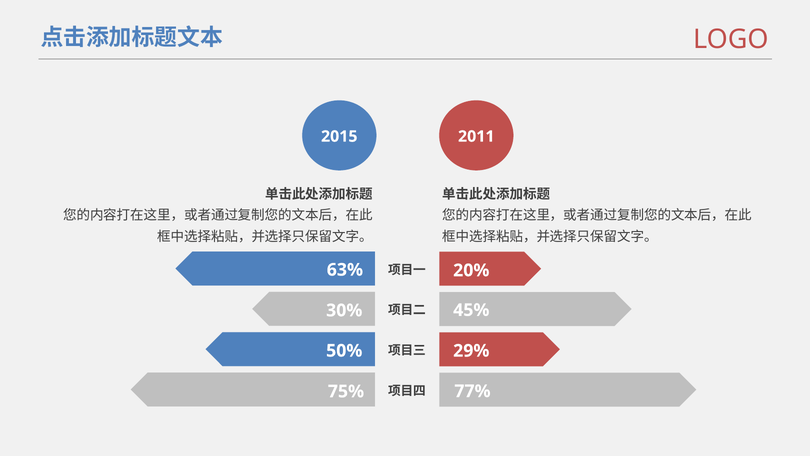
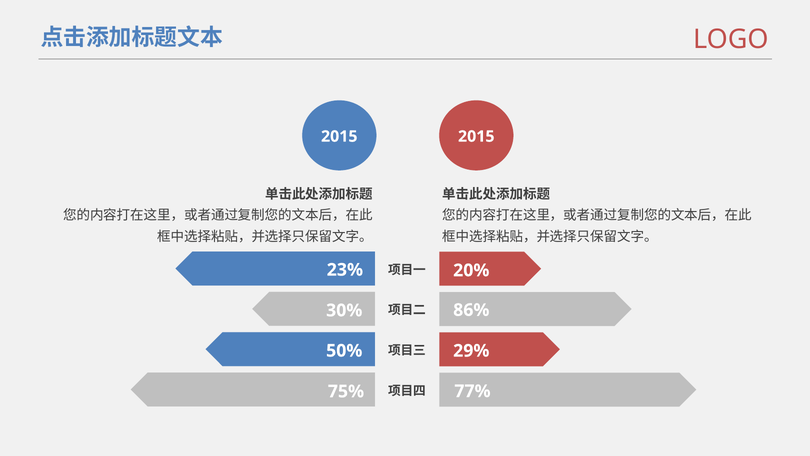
2011: 2011 -> 2015 (476, 136)
63%: 63% -> 23% (345, 270)
45%: 45% -> 86% (471, 310)
